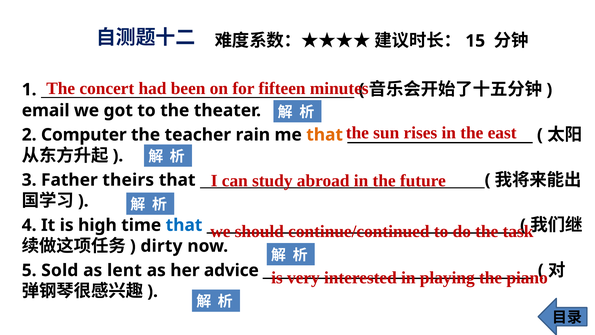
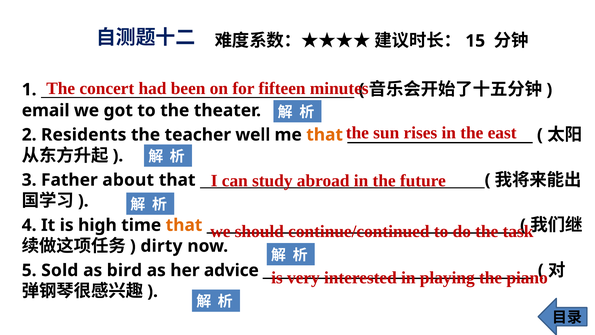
Computer: Computer -> Residents (84, 135)
rain: rain -> well (253, 135)
theirs: theirs -> about (128, 180)
that colour: blue -> orange (184, 225)
lent: lent -> bird (124, 270)
